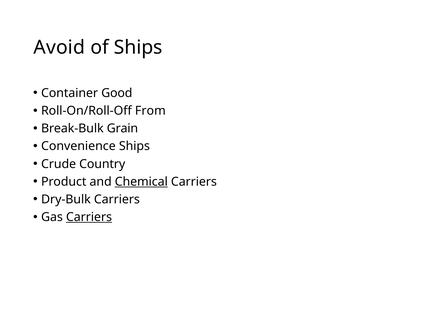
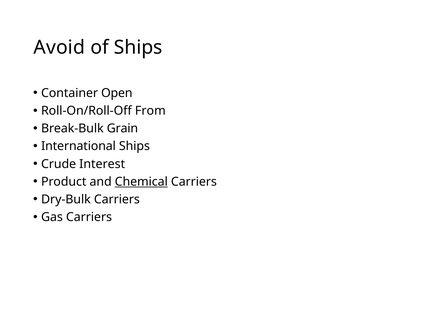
Good: Good -> Open (117, 93)
Convenience: Convenience -> International (78, 146)
Country: Country -> Interest (102, 164)
Carriers underline: present -> none (89, 217)
